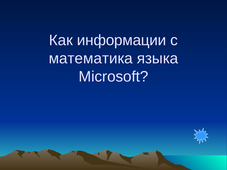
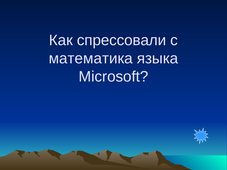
информации: информации -> спрессовали (122, 40)
